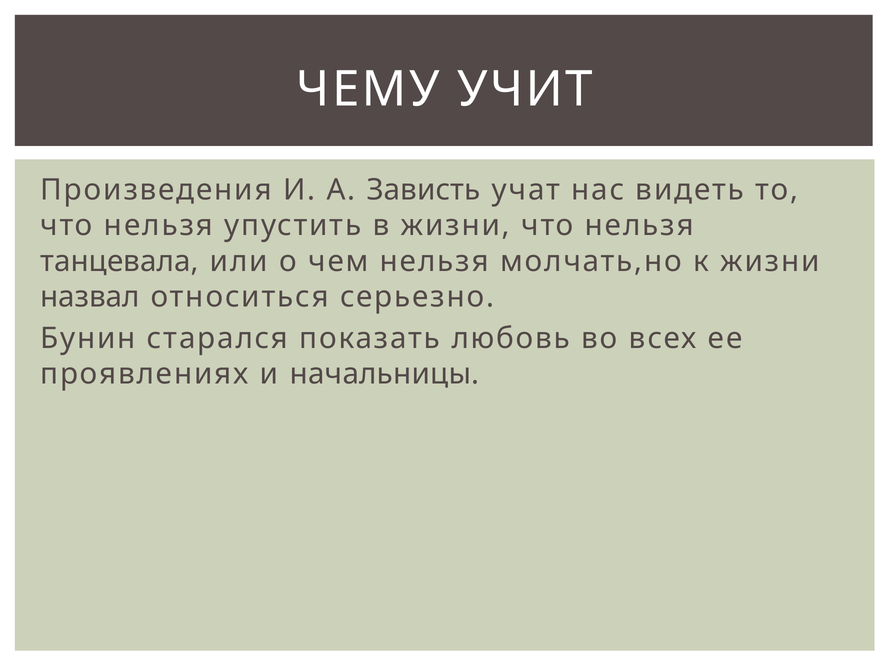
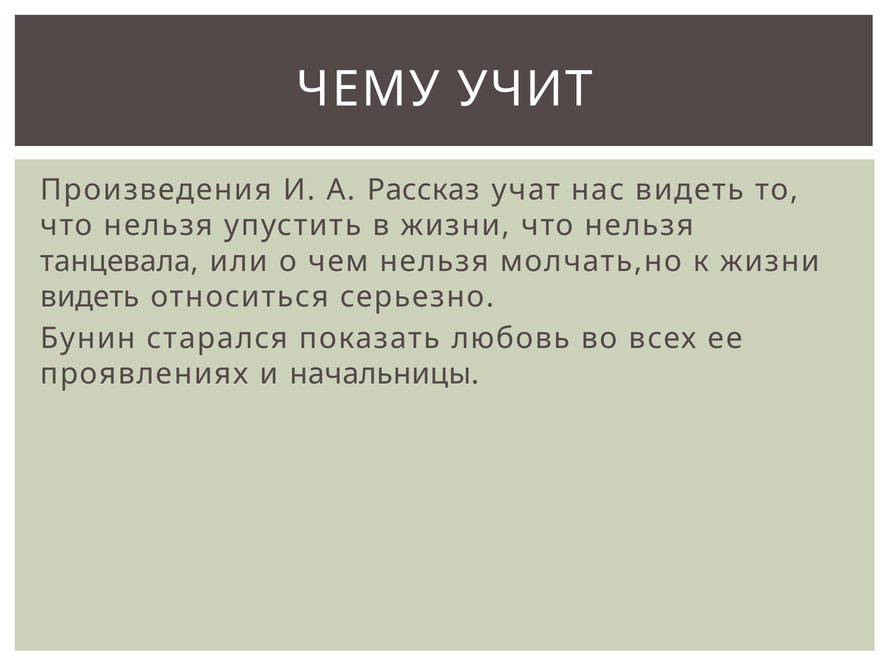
Зависть: Зависть -> Рассказ (423, 190)
назвал: назвал -> видеть (90, 297)
